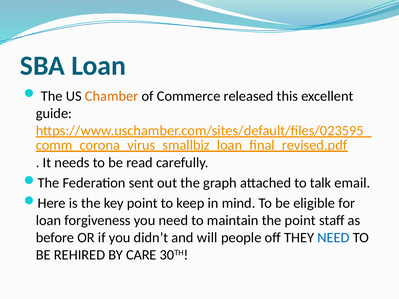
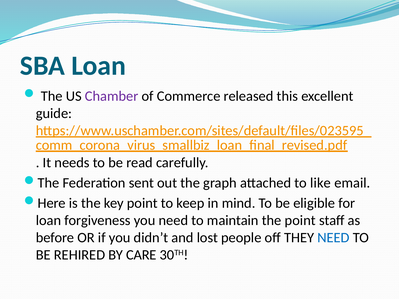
Chamber colour: orange -> purple (112, 96)
talk: talk -> like (320, 183)
will: will -> lost (207, 238)
